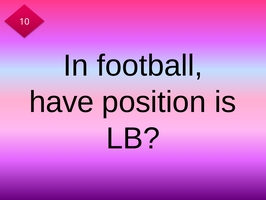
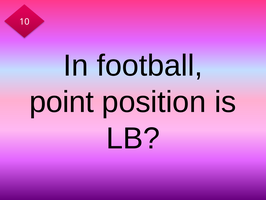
have: have -> point (62, 102)
